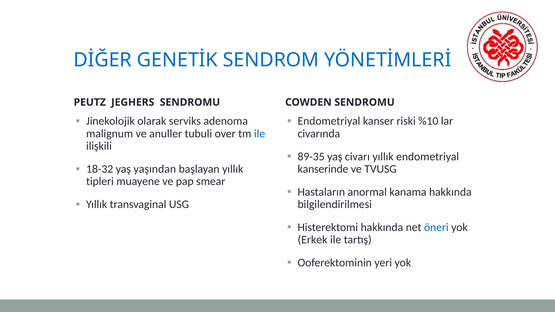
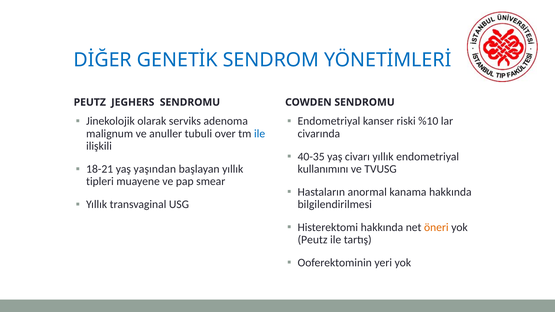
89-35: 89-35 -> 40-35 (311, 157)
18-32: 18-32 -> 18-21 (100, 169)
kanserinde: kanserinde -> kullanımını (323, 169)
öneri colour: blue -> orange (436, 227)
Erkek: Erkek -> Peutz (313, 240)
